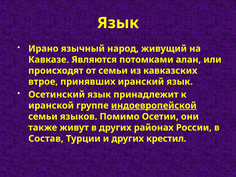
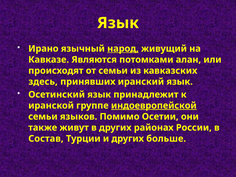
народ underline: none -> present (123, 49)
втрое: втрое -> здесь (43, 82)
крестил: крестил -> больше (166, 139)
